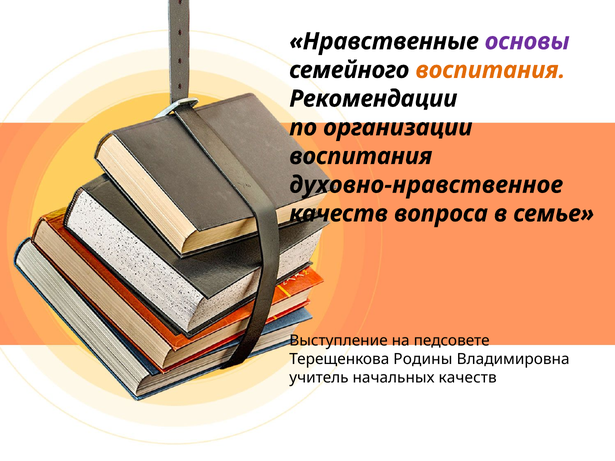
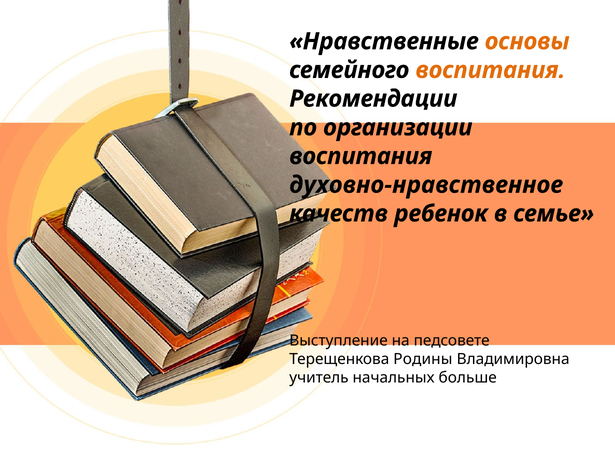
основы colour: purple -> orange (527, 41)
вопроса: вопроса -> ребенок (441, 214)
начальных качеств: качеств -> больше (468, 378)
